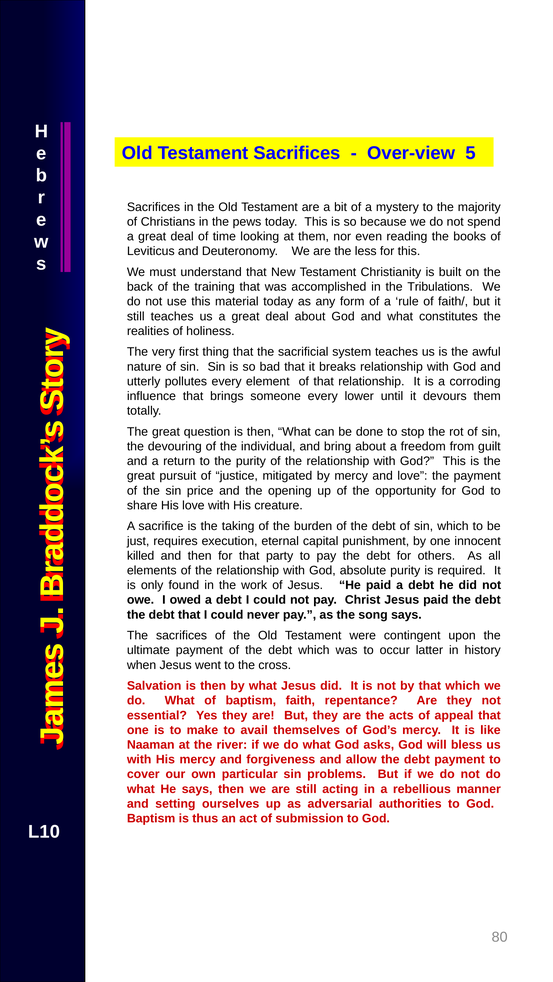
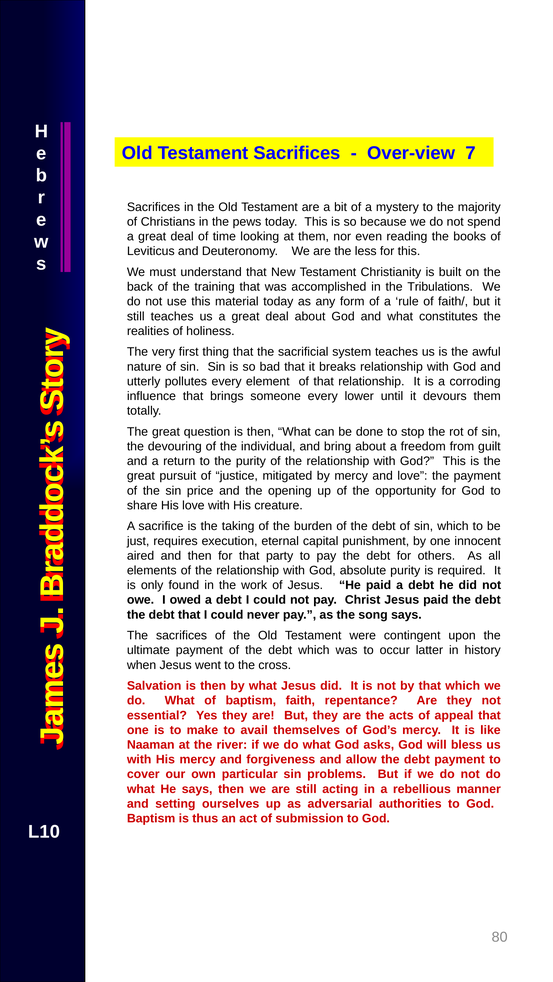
5: 5 -> 7 (471, 153)
killed: killed -> aired (141, 556)
